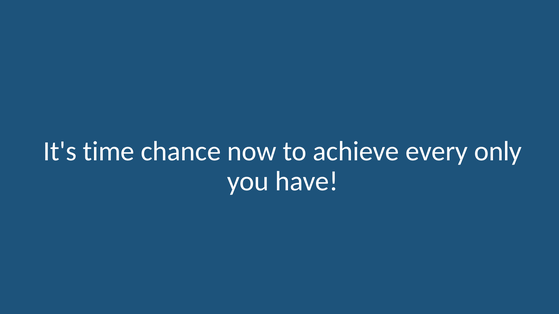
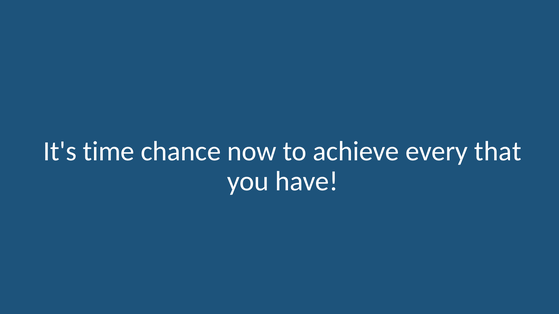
only: only -> that (498, 151)
